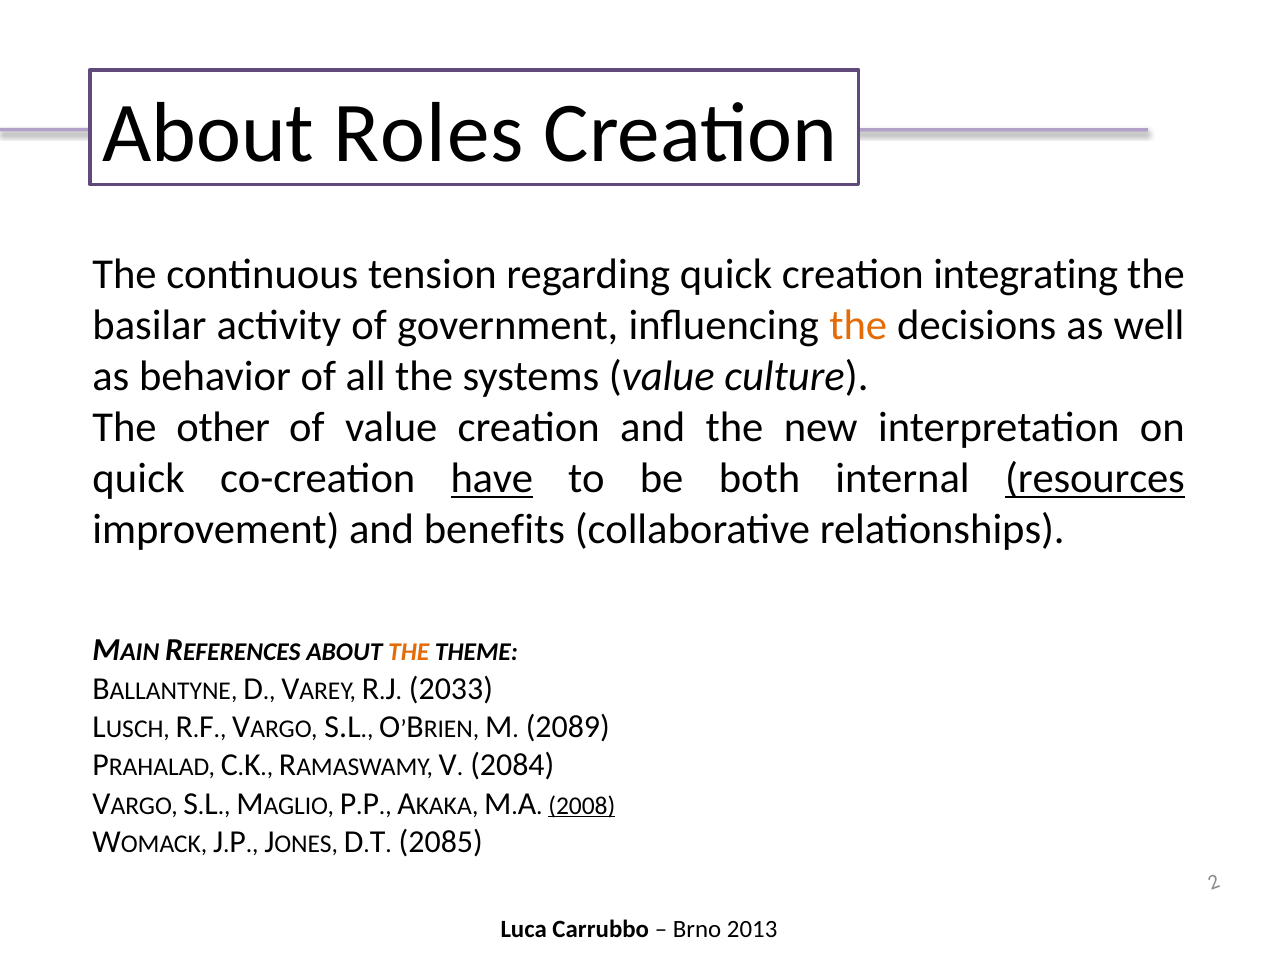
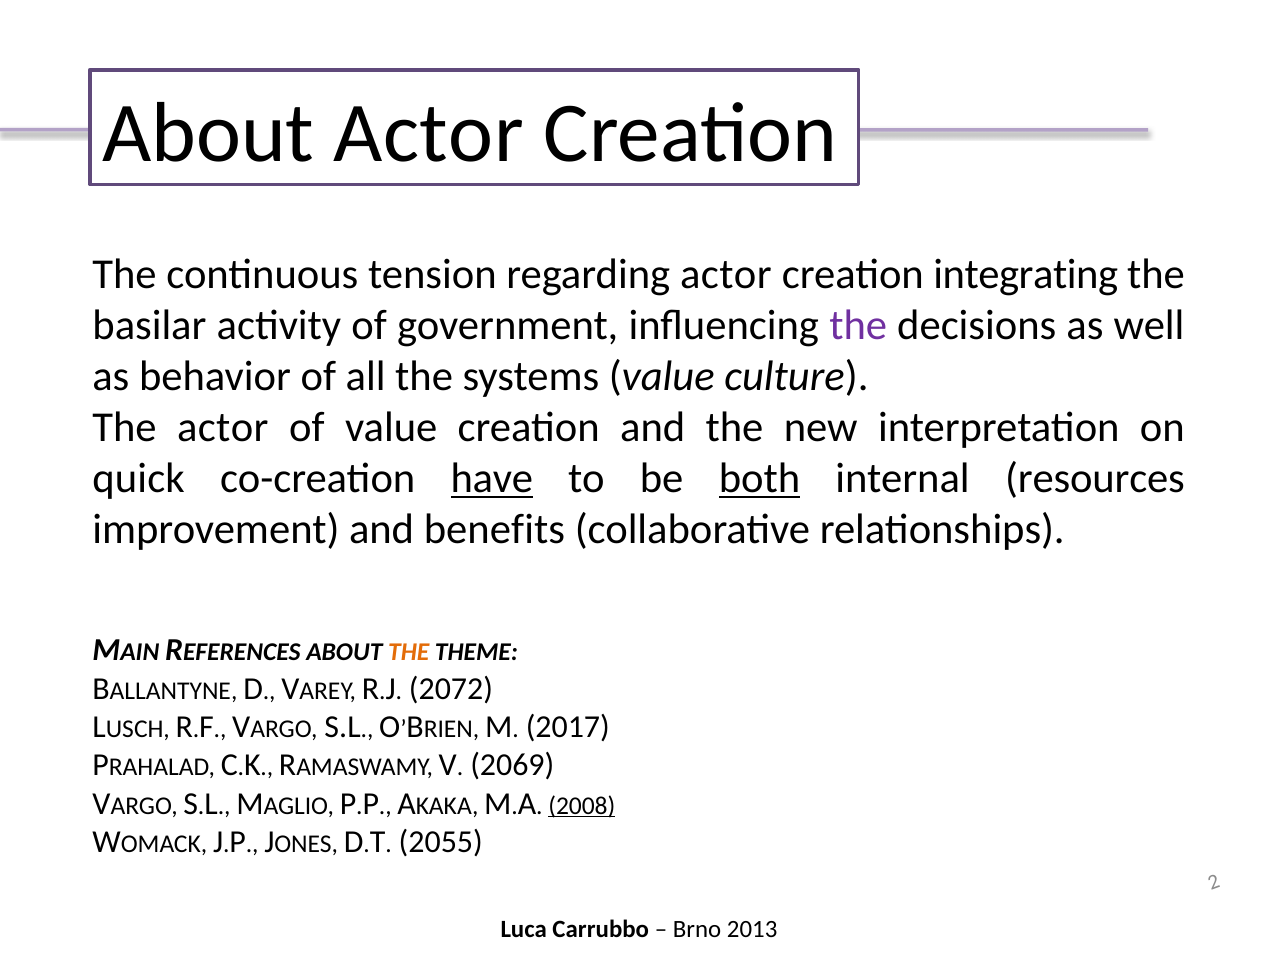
About Roles: Roles -> Actor (429, 133)
regarding quick: quick -> actor (726, 274)
the colour: orange -> purple (858, 326)
The other: other -> actor (223, 428)
both underline: none -> present (760, 479)
resources underline: present -> none (1095, 479)
2033: 2033 -> 2072 (451, 689)
2089: 2089 -> 2017 (568, 727)
2084: 2084 -> 2069 (512, 766)
2085: 2085 -> 2055 (441, 842)
